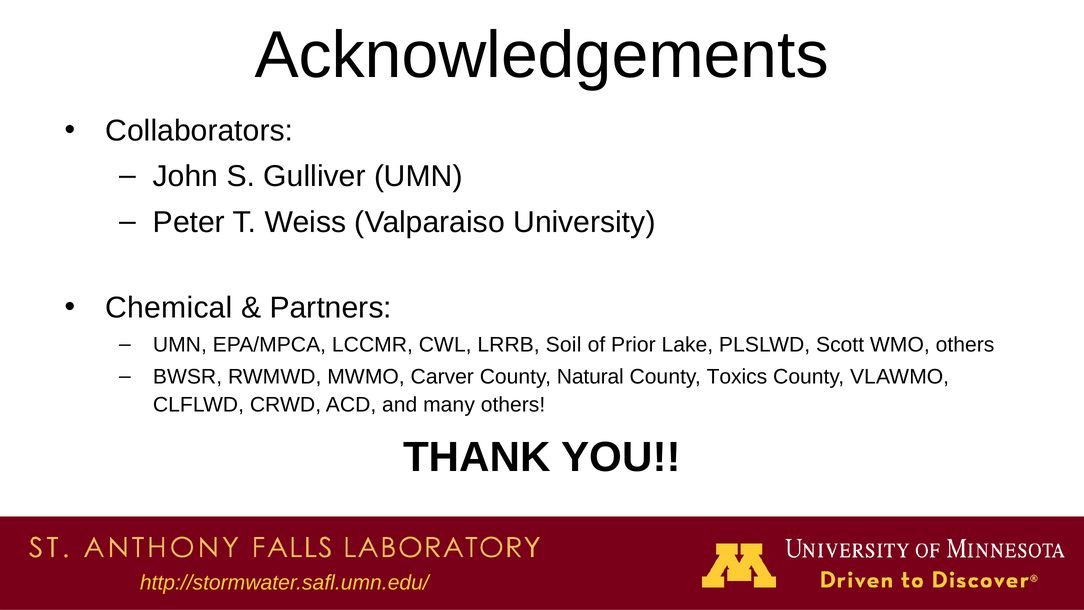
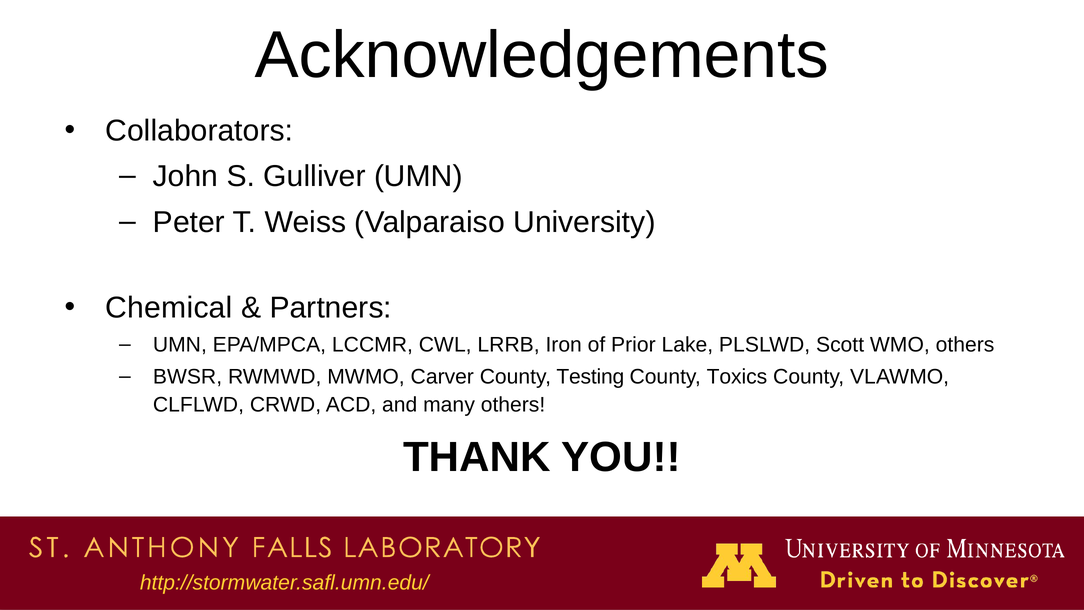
Soil: Soil -> Iron (564, 345)
Natural: Natural -> Testing (590, 377)
